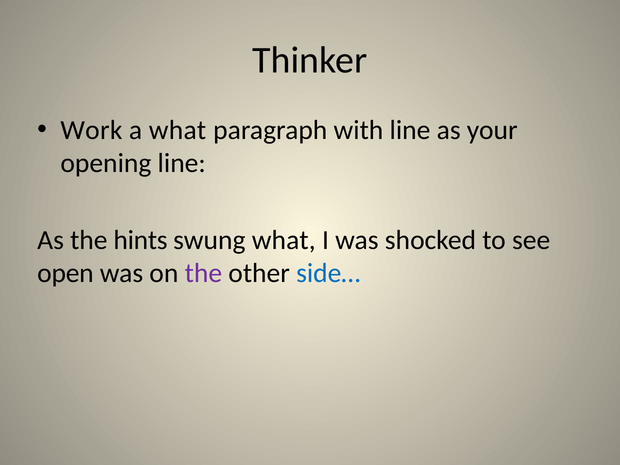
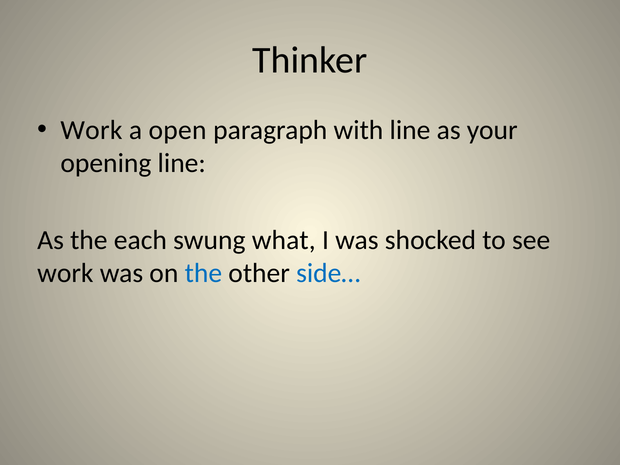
a what: what -> open (178, 130)
hints: hints -> each (140, 240)
open: open -> work (65, 273)
the colour: purple -> blue (203, 273)
